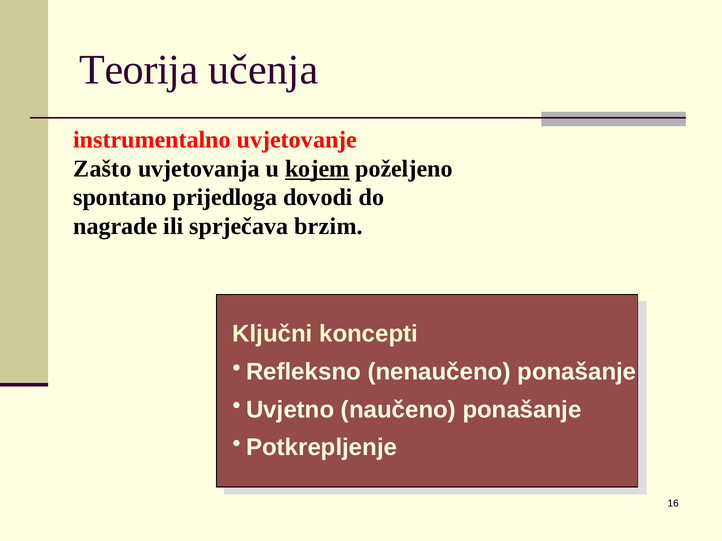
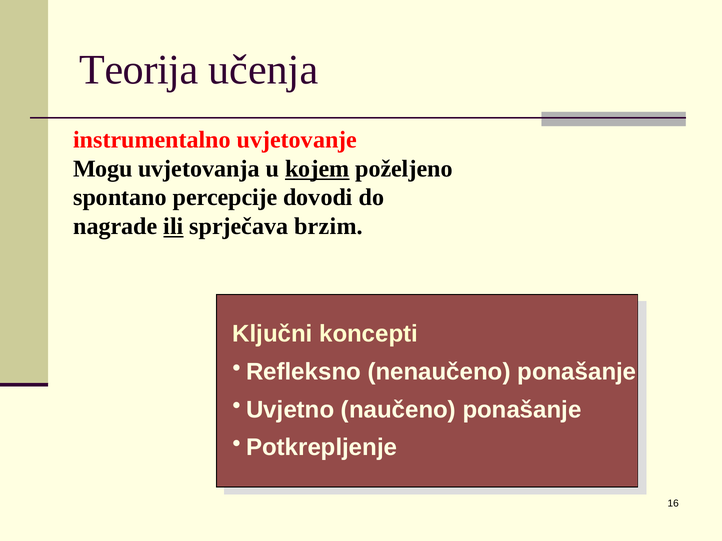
Zašto: Zašto -> Mogu (103, 169)
prijedloga: prijedloga -> percepcije (225, 198)
ili underline: none -> present (173, 227)
